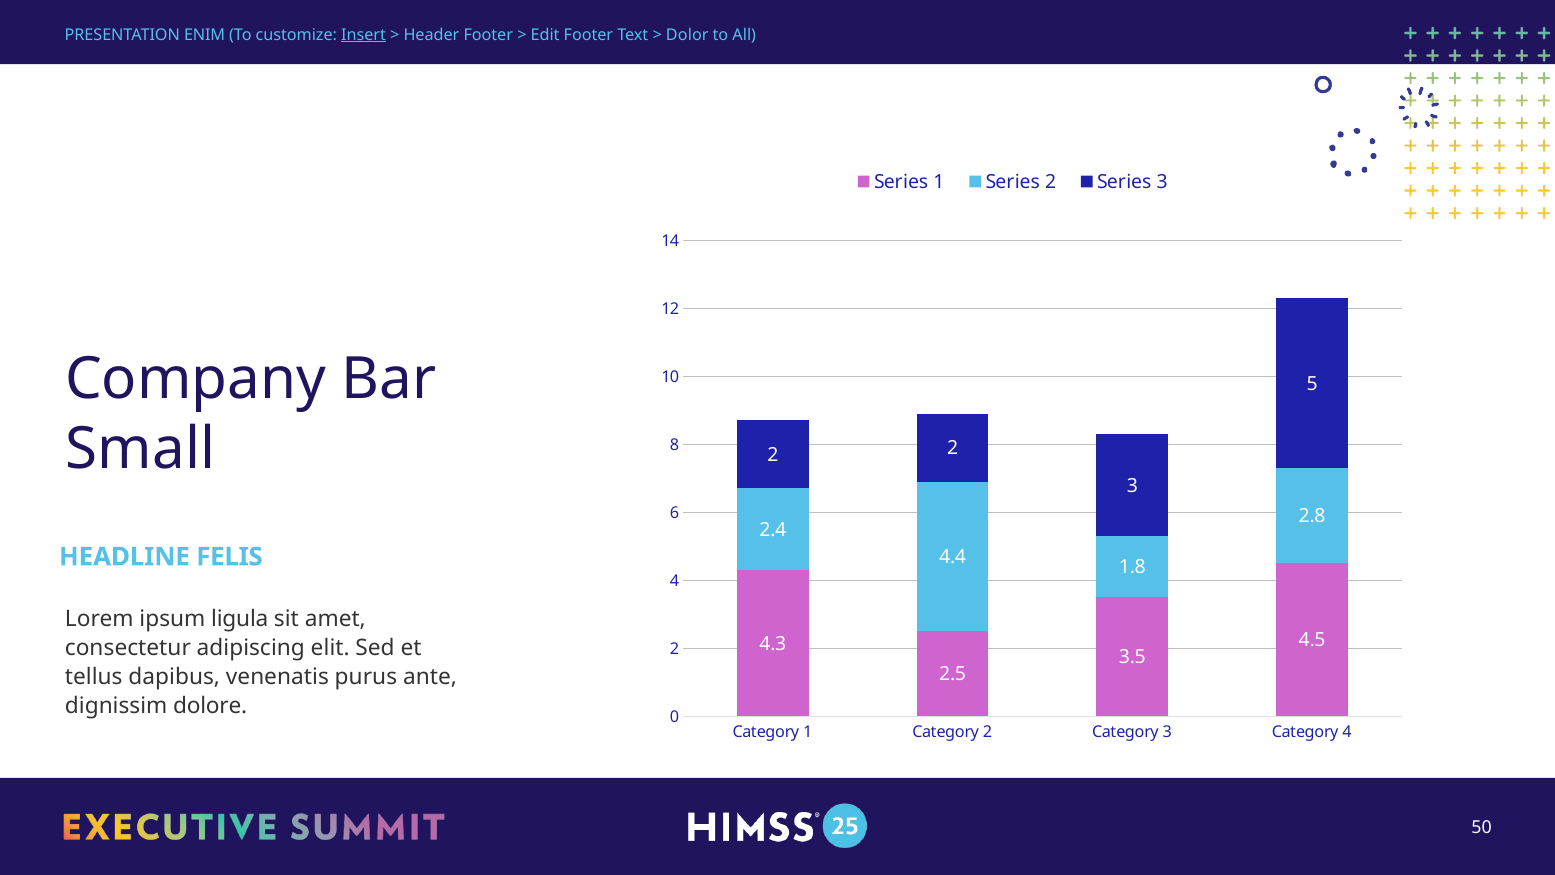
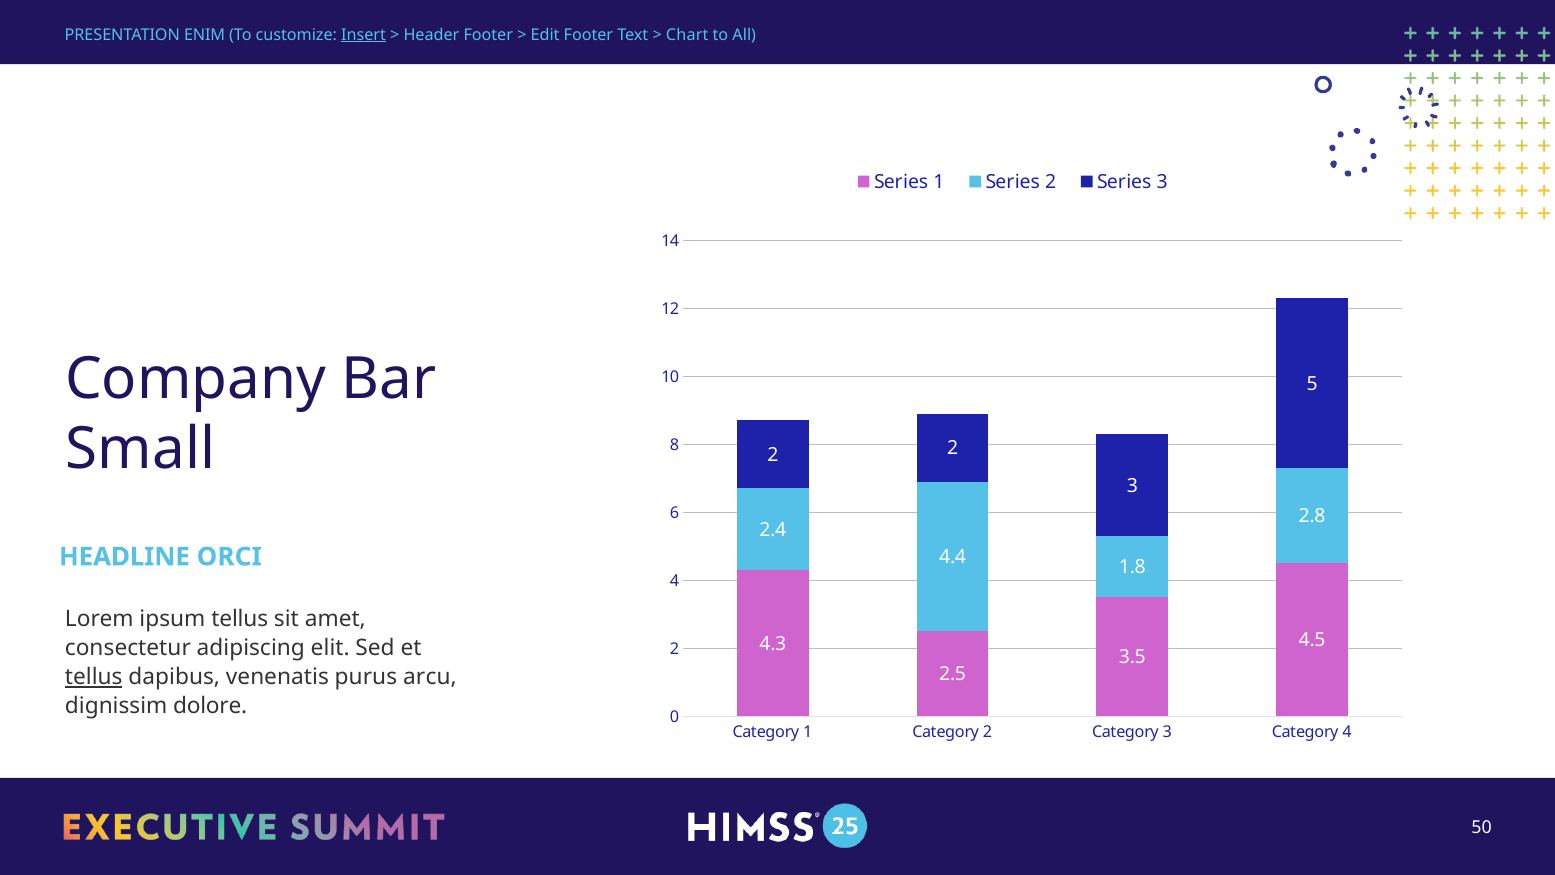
Dolor: Dolor -> Chart (687, 35)
FELIS: FELIS -> ORCI (229, 557)
ipsum ligula: ligula -> tellus (240, 619)
tellus underline: none -> present (94, 677)
ante: ante -> arcu (430, 677)
